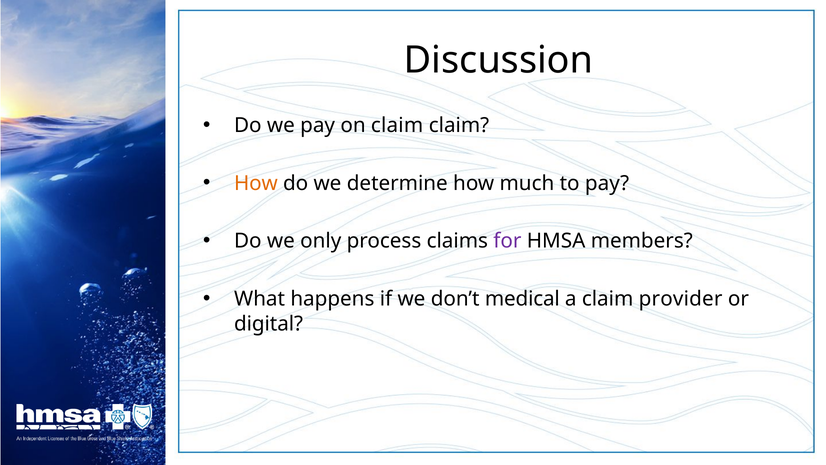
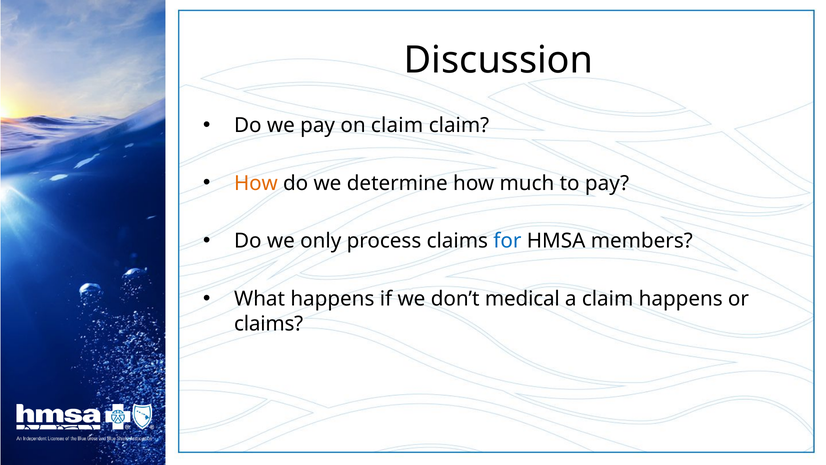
for colour: purple -> blue (507, 241)
claim provider: provider -> happens (681, 299)
digital: digital -> claims (269, 324)
